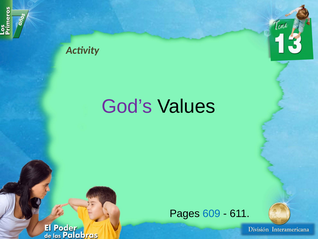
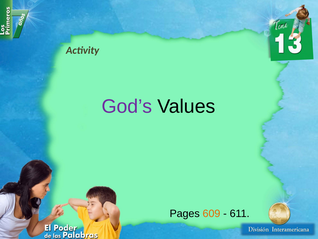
609 colour: blue -> orange (211, 213)
